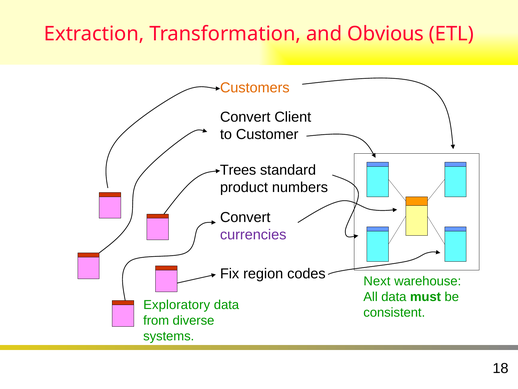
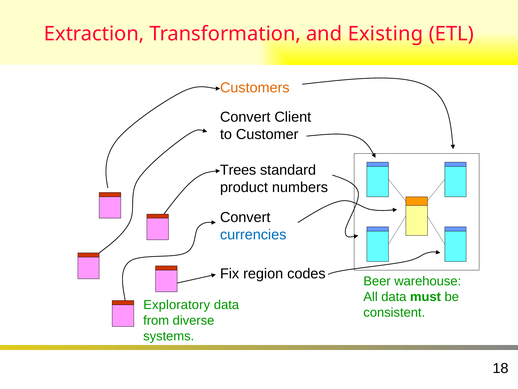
Obvious: Obvious -> Existing (385, 34)
currencies colour: purple -> blue (253, 234)
Next: Next -> Beer (377, 281)
